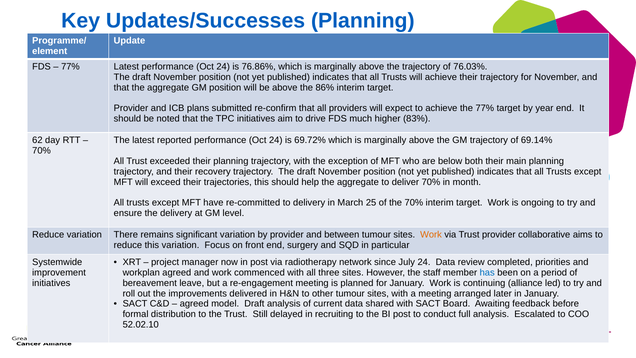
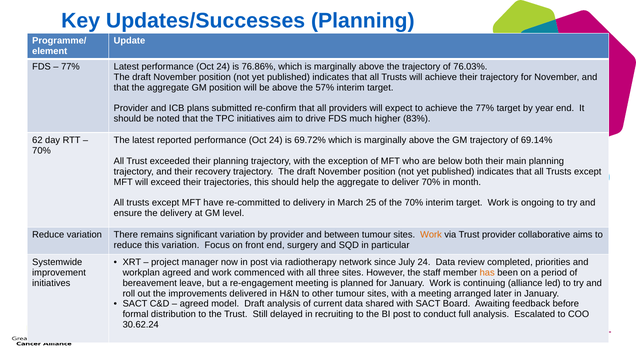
86%: 86% -> 57% (325, 88)
has colour: blue -> orange (487, 272)
52.02.10: 52.02.10 -> 30.62.24 (141, 325)
